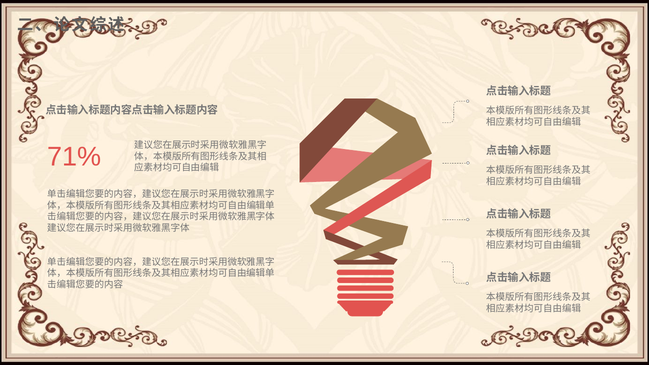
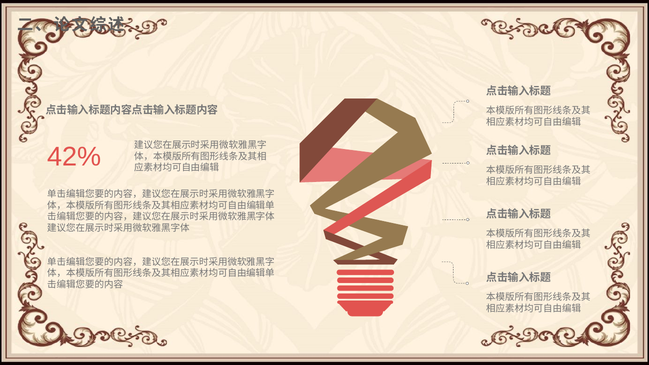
71%: 71% -> 42% (74, 157)
